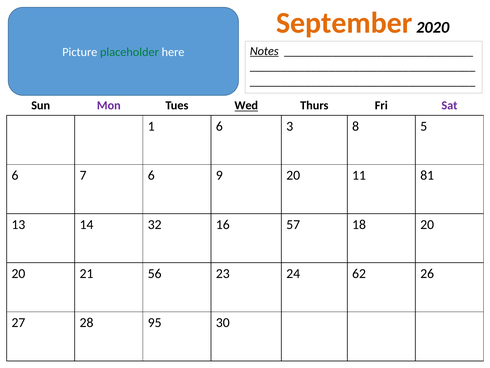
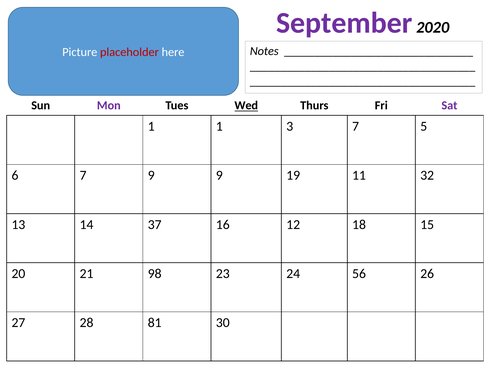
September colour: orange -> purple (344, 23)
Notes underline: present -> none (264, 51)
placeholder colour: green -> red (129, 52)
1 6: 6 -> 1 (219, 126)
3 8: 8 -> 7 (356, 126)
7 6: 6 -> 9 (151, 175)
9 20: 20 -> 19 (293, 175)
81: 81 -> 32 (427, 175)
32: 32 -> 37 (155, 224)
57: 57 -> 12 (293, 224)
18 20: 20 -> 15 (427, 224)
56: 56 -> 98 (155, 273)
62: 62 -> 56 (359, 273)
95: 95 -> 81 (155, 322)
